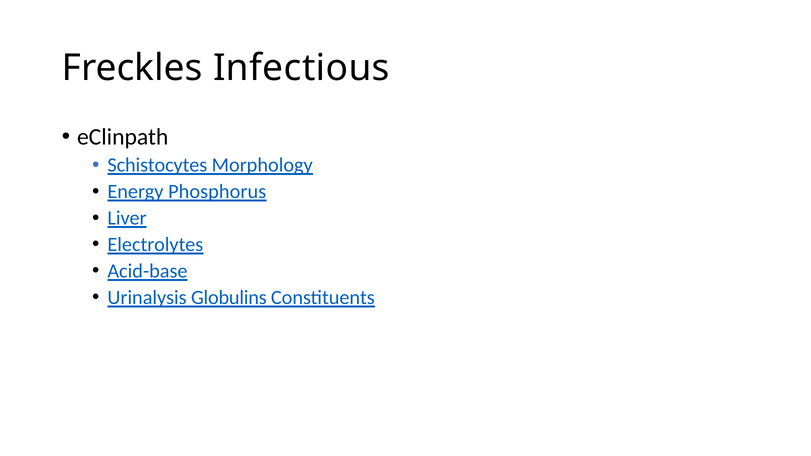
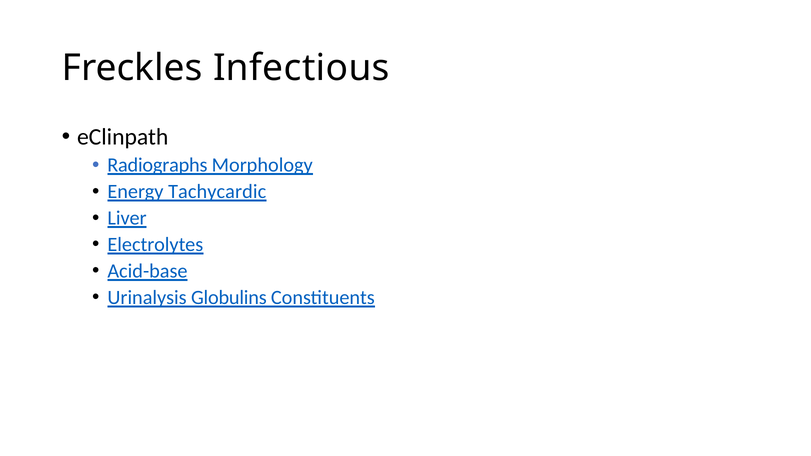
Schistocytes: Schistocytes -> Radiographs (157, 165)
Phosphorus: Phosphorus -> Tachycardic (217, 192)
